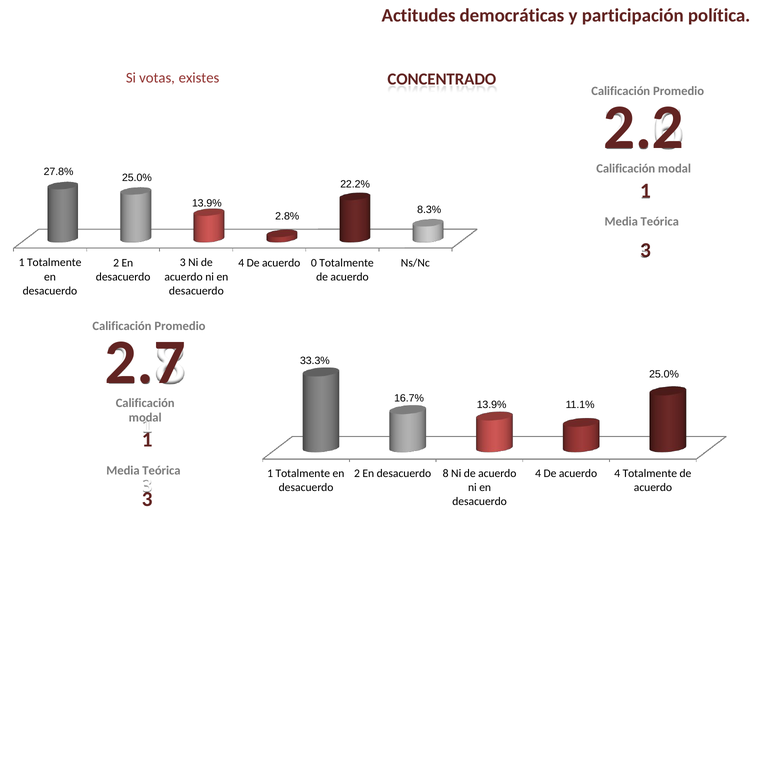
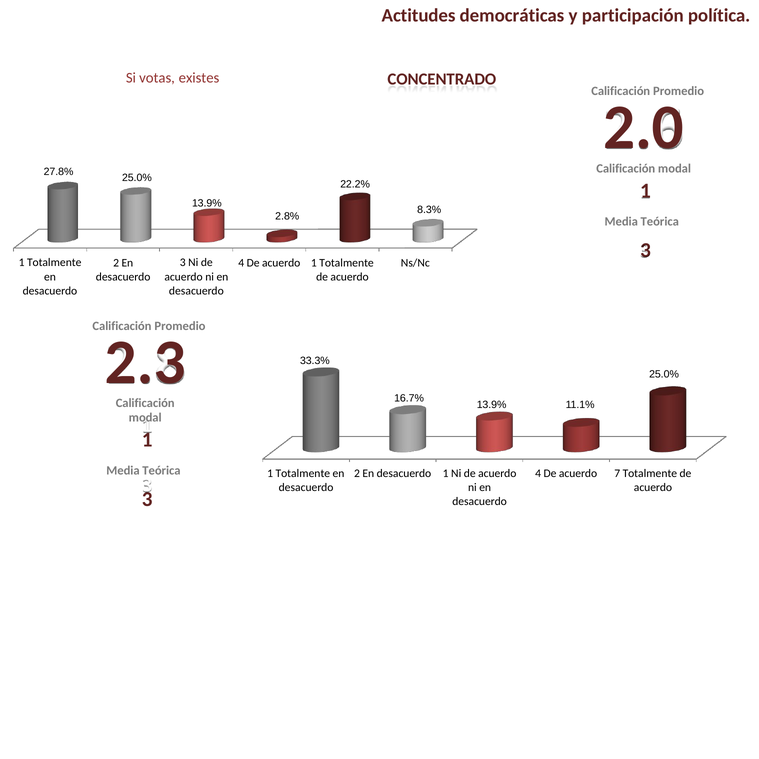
2.2: 2.2 -> 2.0 (643, 128)
acuerdo 0: 0 -> 1 (314, 263)
2.7: 2.7 -> 2.3 (145, 363)
desacuerdo 8: 8 -> 1 (446, 473)
acuerdo 4: 4 -> 7 (617, 473)
